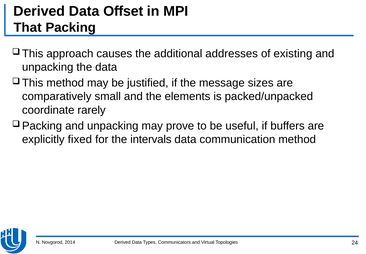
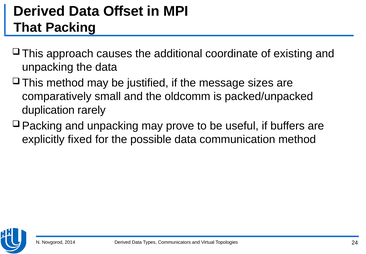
addresses: addresses -> coordinate (232, 53)
elements: elements -> oldcomm (188, 96)
coordinate: coordinate -> duplication (48, 110)
intervals: intervals -> possible (151, 139)
